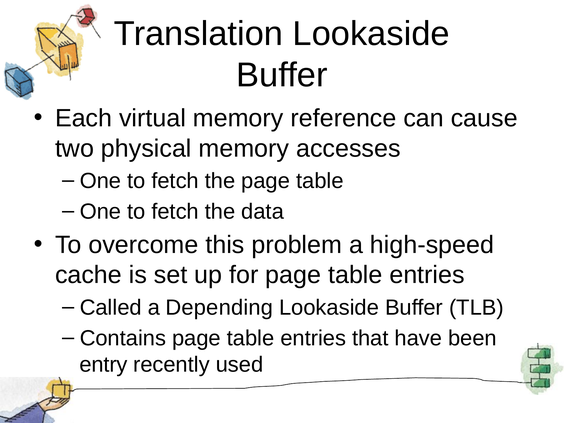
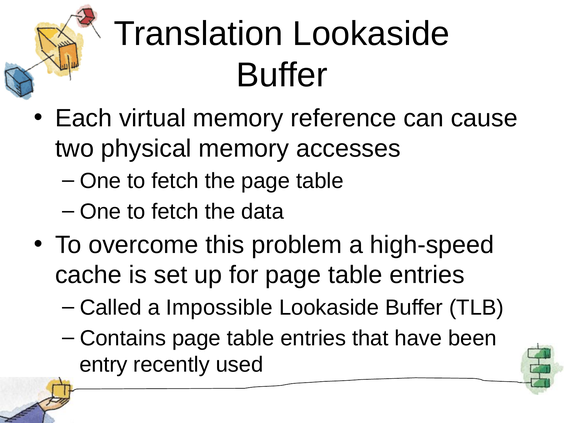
Depending: Depending -> Impossible (219, 307)
